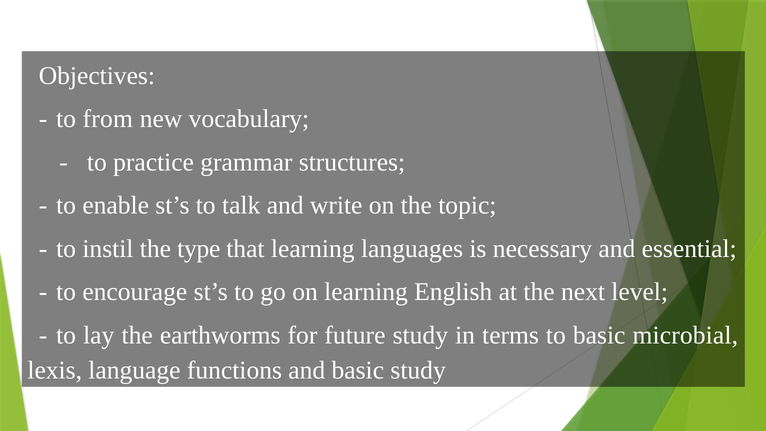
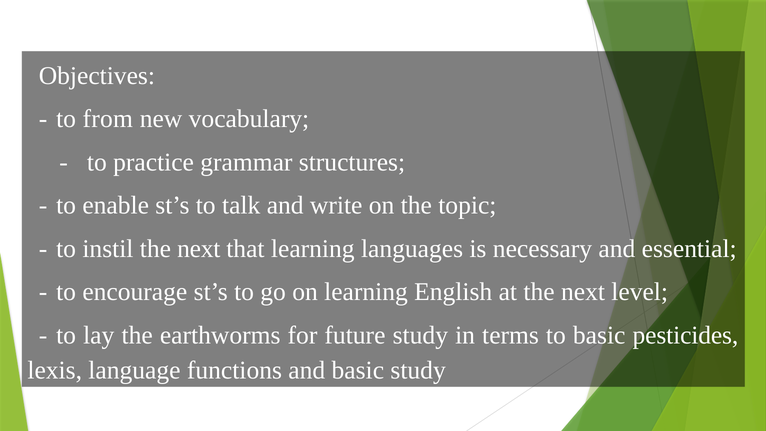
instil the type: type -> next (199, 249)
microbial: microbial -> pesticides (685, 335)
